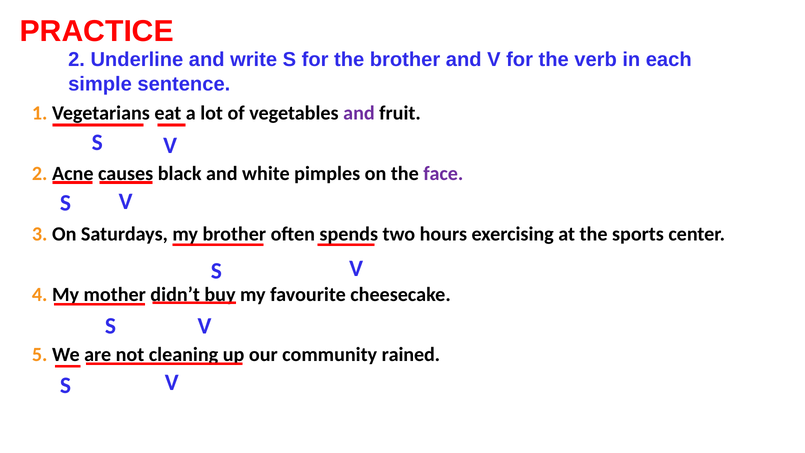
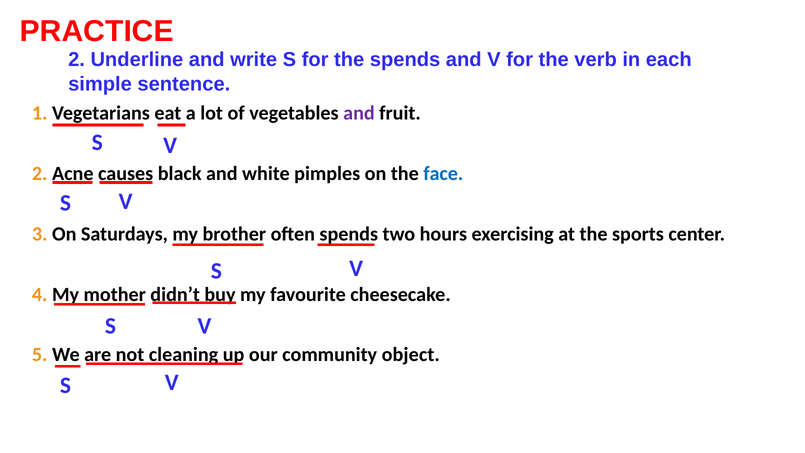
the brother: brother -> spends (405, 60)
face colour: purple -> blue (443, 173)
rained: rained -> object (411, 355)
